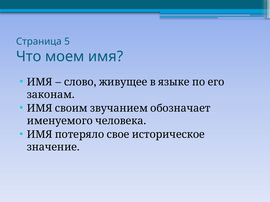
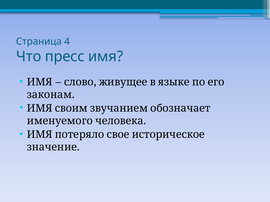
5: 5 -> 4 (67, 42)
моем: моем -> пресс (65, 57)
